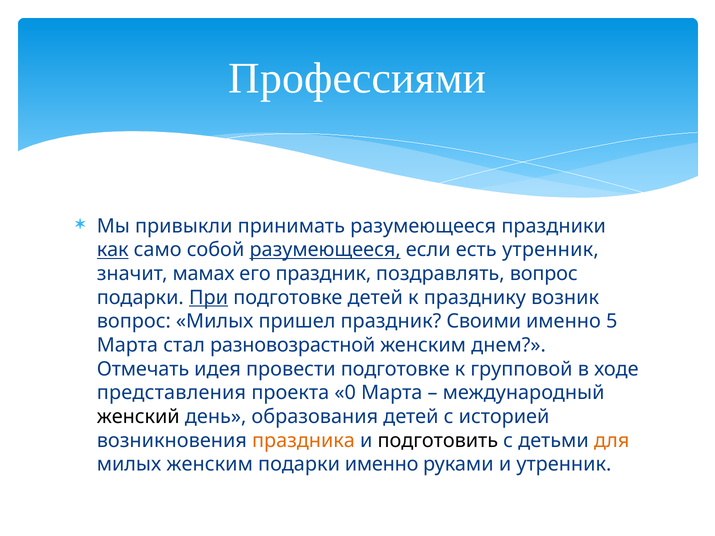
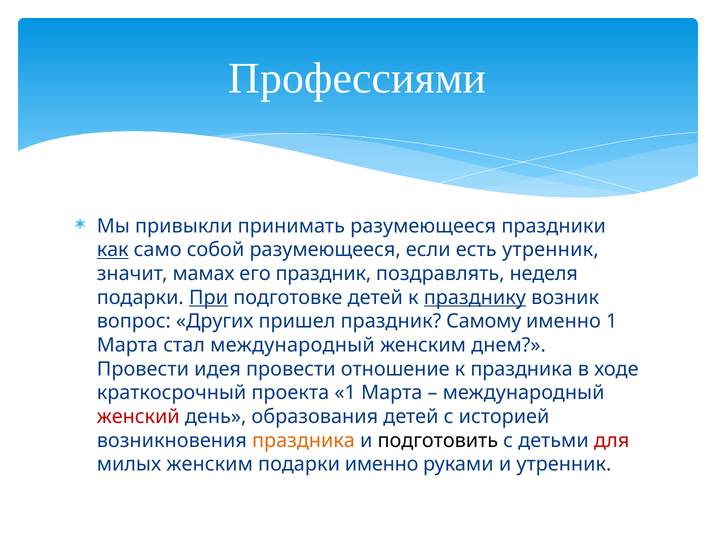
разумеющееся underline: present -> none (325, 250)
поздравлять вопрос: вопрос -> неделя (544, 274)
празднику underline: none -> present (475, 298)
вопрос Милых: Милых -> Других (215, 321)
Своими: Своими -> Самому (484, 321)
именно 5: 5 -> 1 (612, 321)
стал разновозрастной: разновозрастной -> международный (292, 345)
Отмечать: Отмечать -> Провести (143, 369)
провести подготовке: подготовке -> отношение (395, 369)
к групповой: групповой -> праздника (522, 369)
представления: представления -> краткосрочный (172, 393)
проекта 0: 0 -> 1 (345, 393)
женский colour: black -> red (138, 417)
для colour: orange -> red (612, 441)
